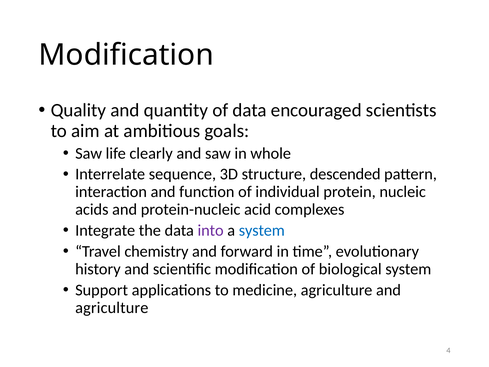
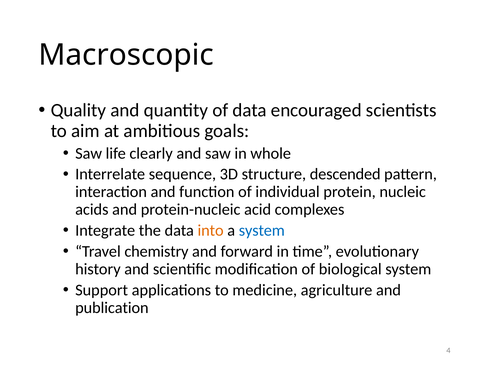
Modification: Modification -> Macroscopic (126, 55)
into colour: purple -> orange (211, 230)
agriculture: agriculture -> publication (112, 308)
